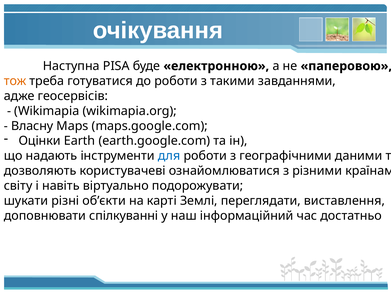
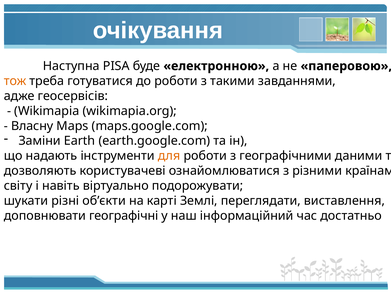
Оцінки: Оцінки -> Заміни (40, 141)
для colour: blue -> orange (169, 156)
спілкуванні: спілкуванні -> географічні (124, 216)
